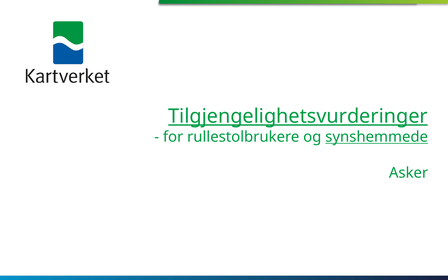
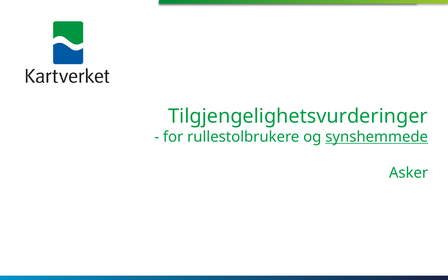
Tilgjengelighetsvurderinger underline: present -> none (298, 116)
